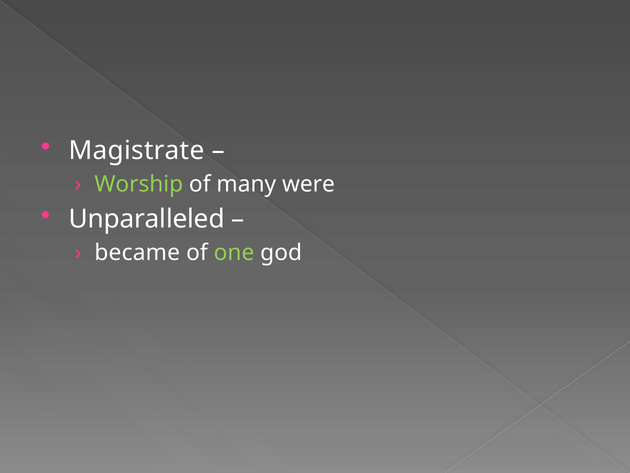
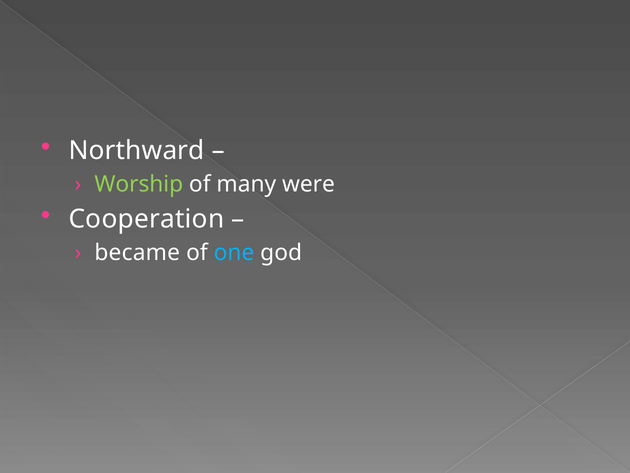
Magistrate: Magistrate -> Northward (137, 150)
Unparalleled: Unparalleled -> Cooperation (146, 219)
one colour: light green -> light blue (234, 253)
